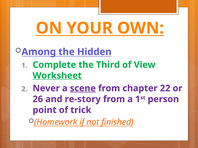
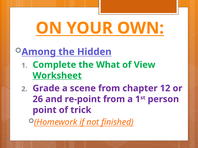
Third: Third -> What (108, 65)
Never: Never -> Grade (46, 89)
scene underline: present -> none (83, 89)
22: 22 -> 12 (165, 89)
re-story: re-story -> re-point (83, 99)
